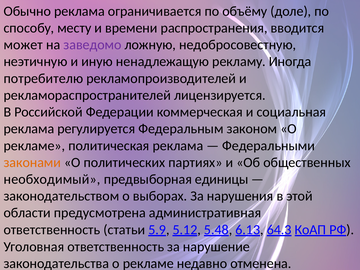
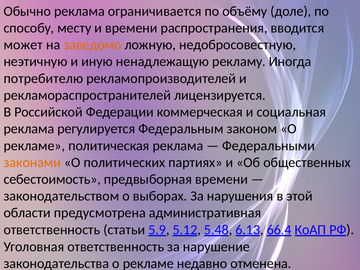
заведомо colour: purple -> orange (92, 45)
необходимый: необходимый -> себестоимость (52, 179)
предвыборная единицы: единицы -> времени (222, 179)
64.3: 64.3 -> 66.4 (279, 230)
